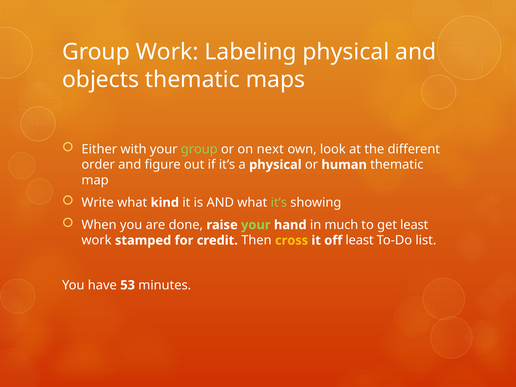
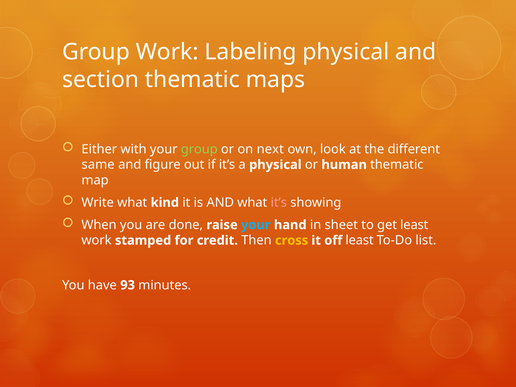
objects: objects -> section (101, 80)
order: order -> same (98, 165)
it’s colour: light green -> pink (279, 203)
your colour: light green -> light blue (256, 225)
much: much -> sheet (341, 225)
53: 53 -> 93 (128, 285)
